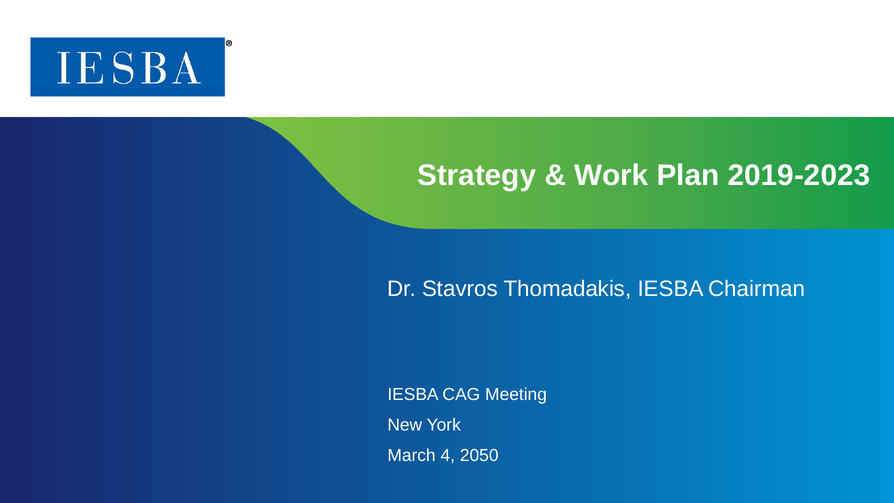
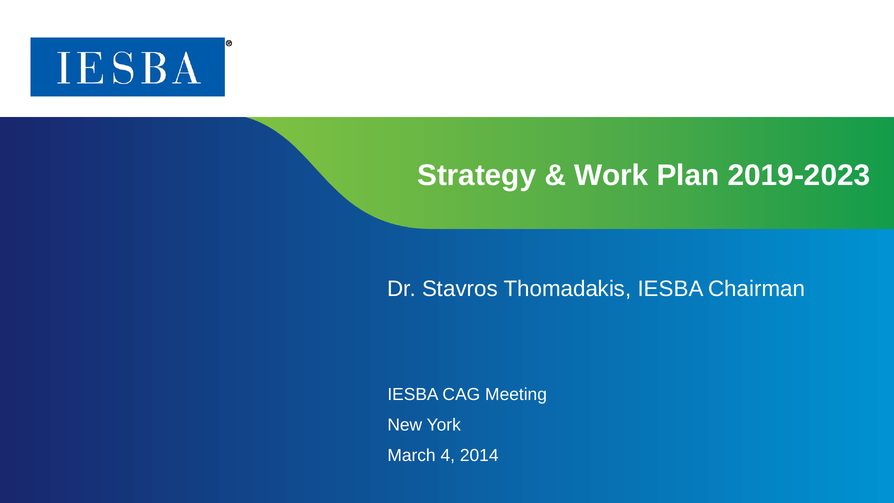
2050: 2050 -> 2014 (479, 456)
